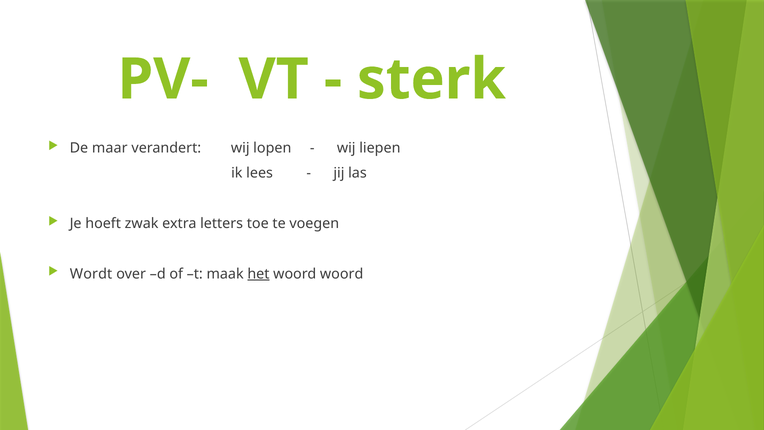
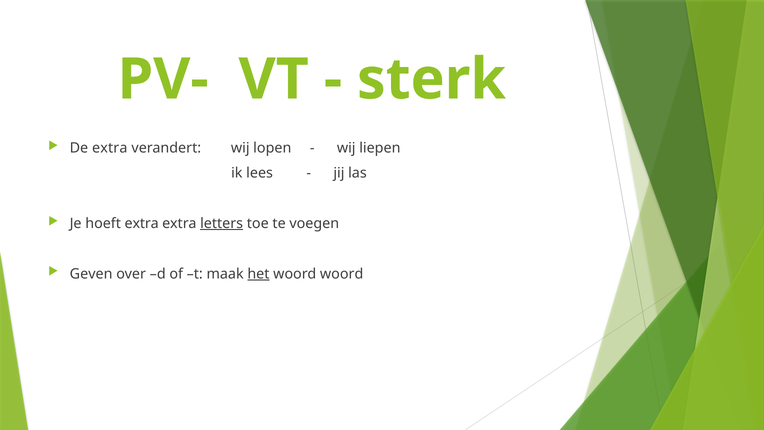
De maar: maar -> extra (110, 148)
hoeft zwak: zwak -> extra (142, 223)
letters underline: none -> present (222, 223)
Wordt: Wordt -> Geven (91, 274)
